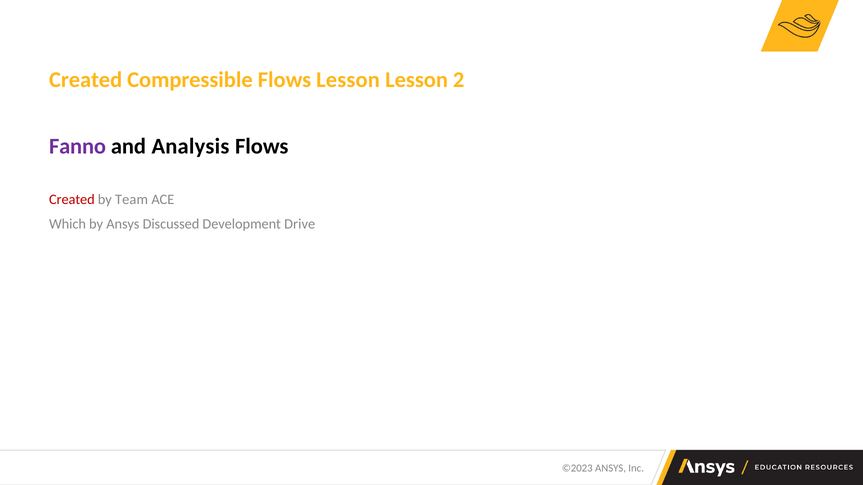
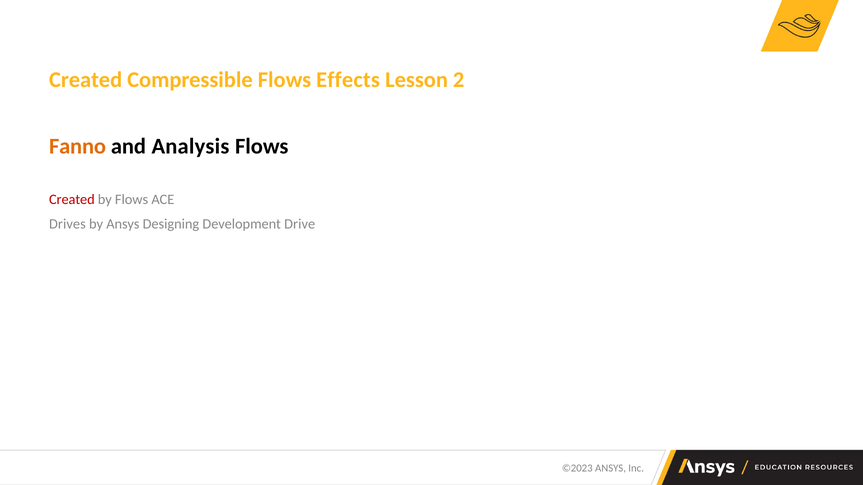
Flows Lesson: Lesson -> Effects (348, 80)
Fanno colour: purple -> orange (78, 146)
by Team: Team -> Flows (132, 200)
Which: Which -> Drives (67, 224)
Discussed: Discussed -> Designing (171, 224)
